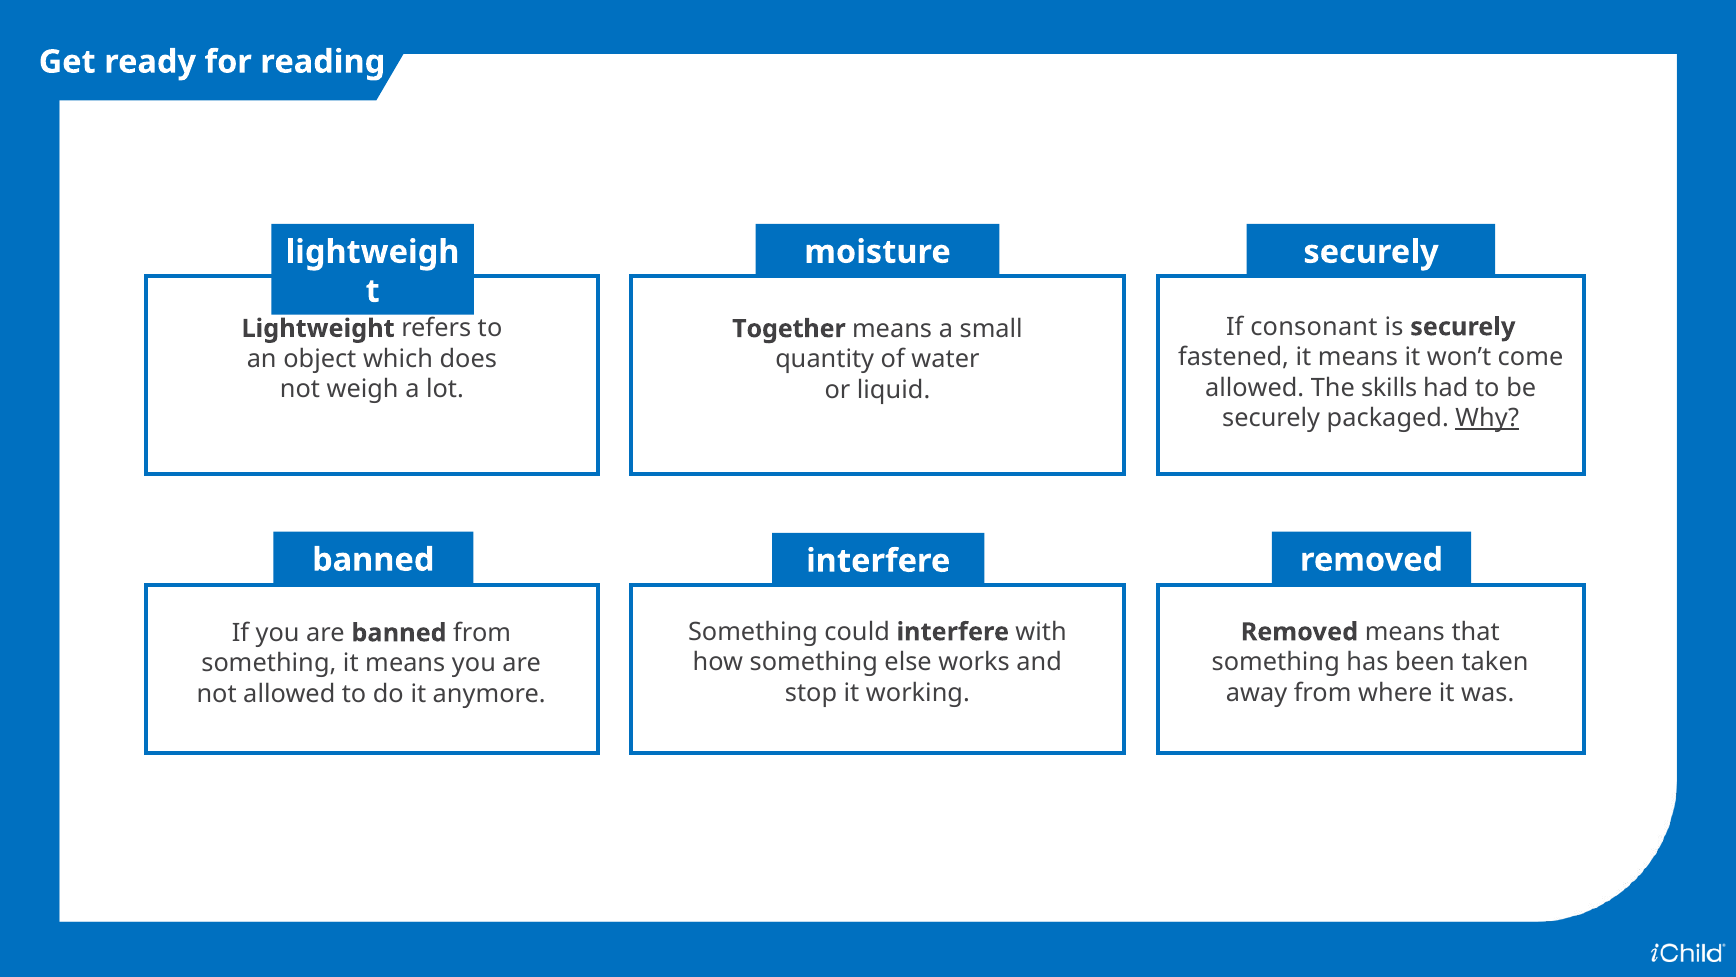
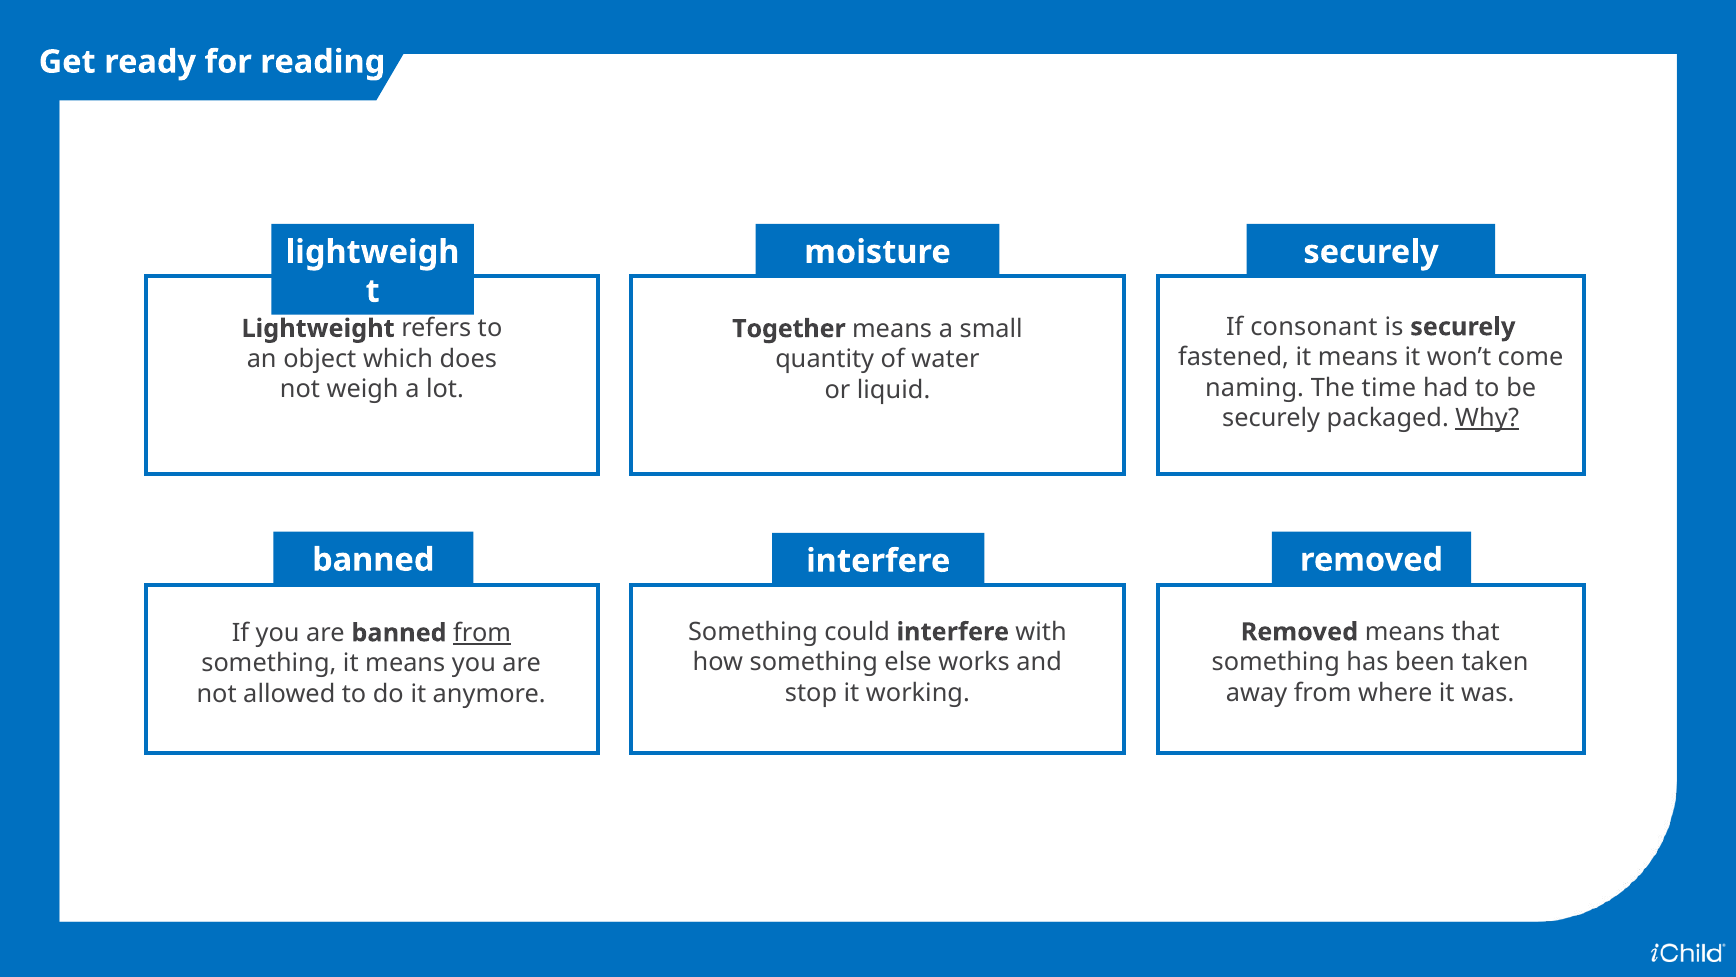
allowed: allowed -> naming (1255, 388)
skills: skills -> time (1389, 388)
from underline: none -> present (482, 633)
